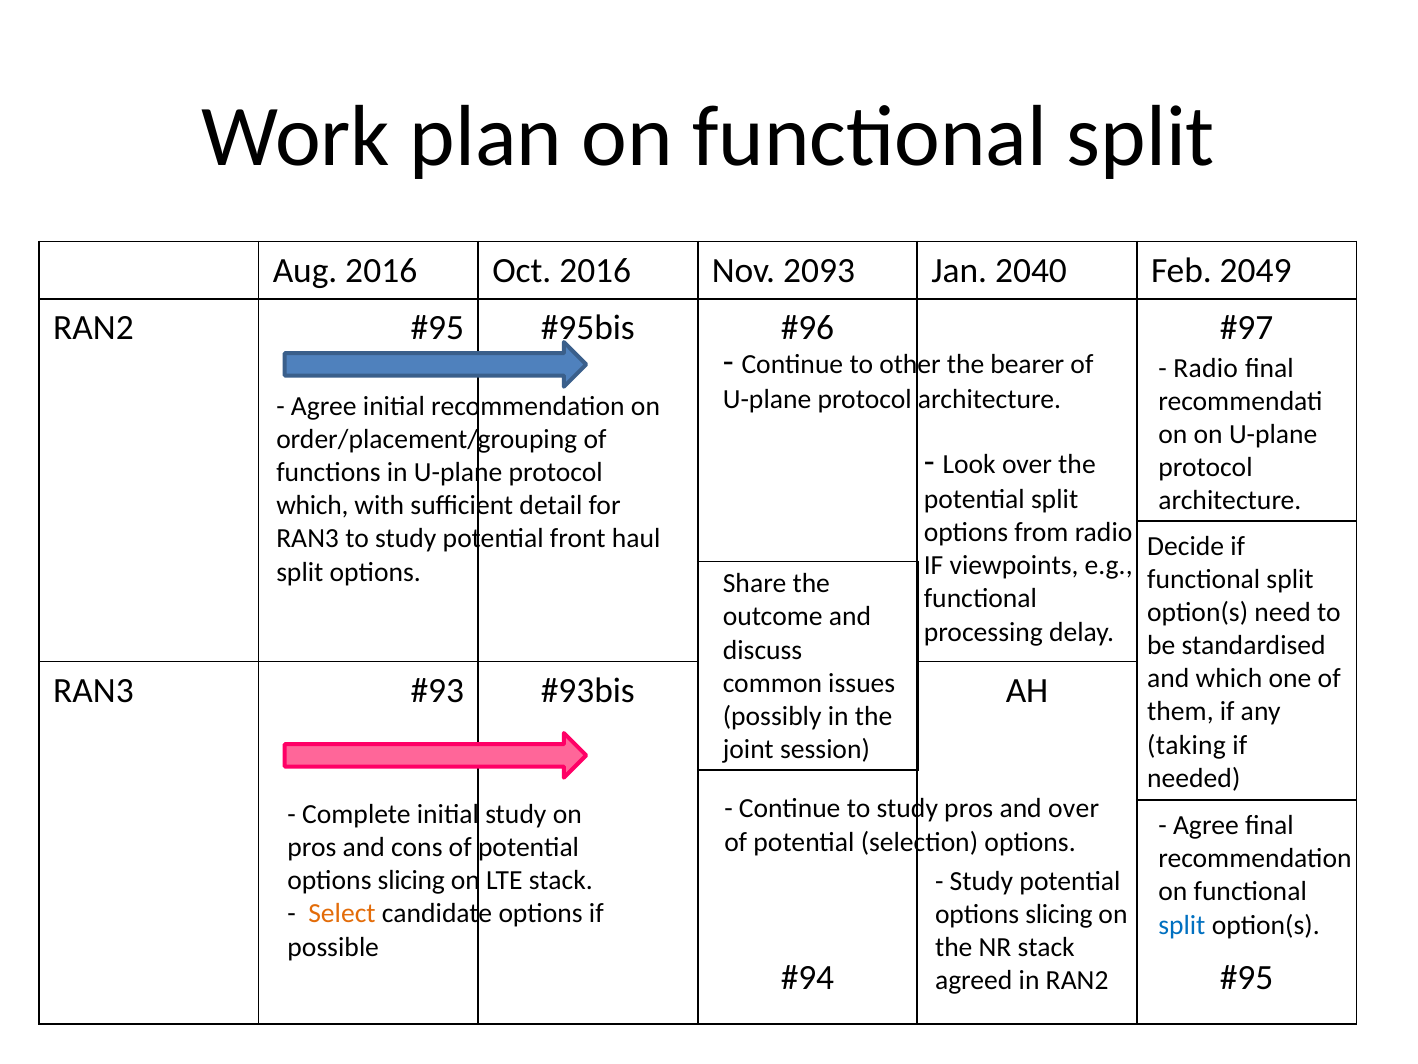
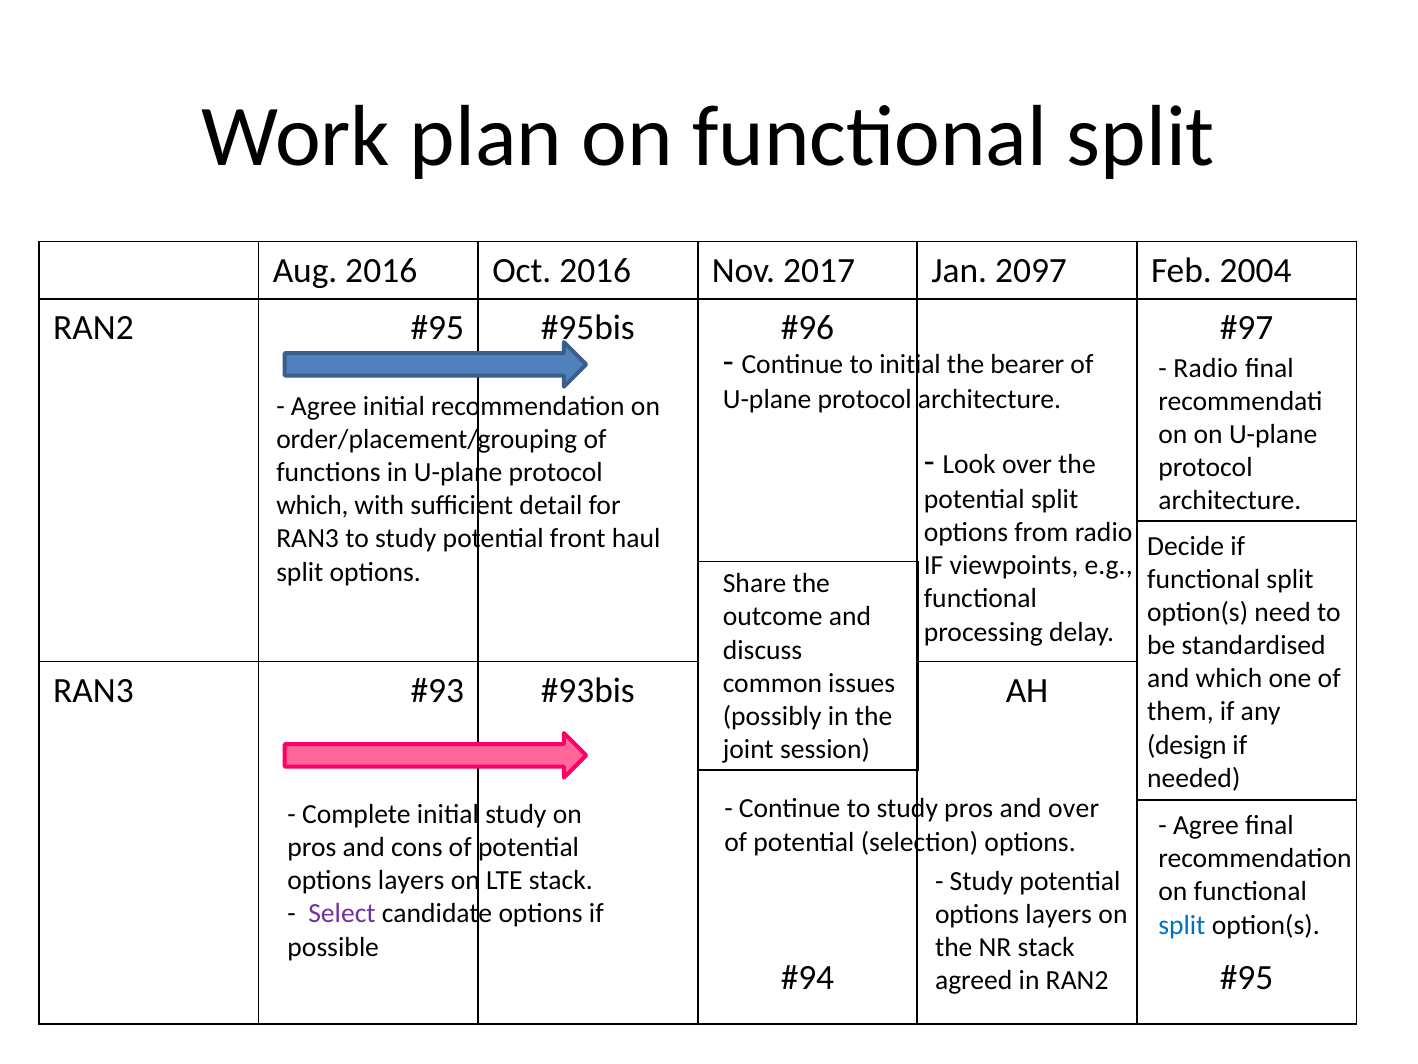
2093: 2093 -> 2017 (819, 271)
2040: 2040 -> 2097 (1031, 271)
2049: 2049 -> 2004 (1256, 271)
to other: other -> initial (910, 364)
taking: taking -> design (1187, 745)
slicing: slicing -> layers (411, 880)
Select colour: orange -> purple (342, 913)
slicing: slicing -> layers (1059, 914)
